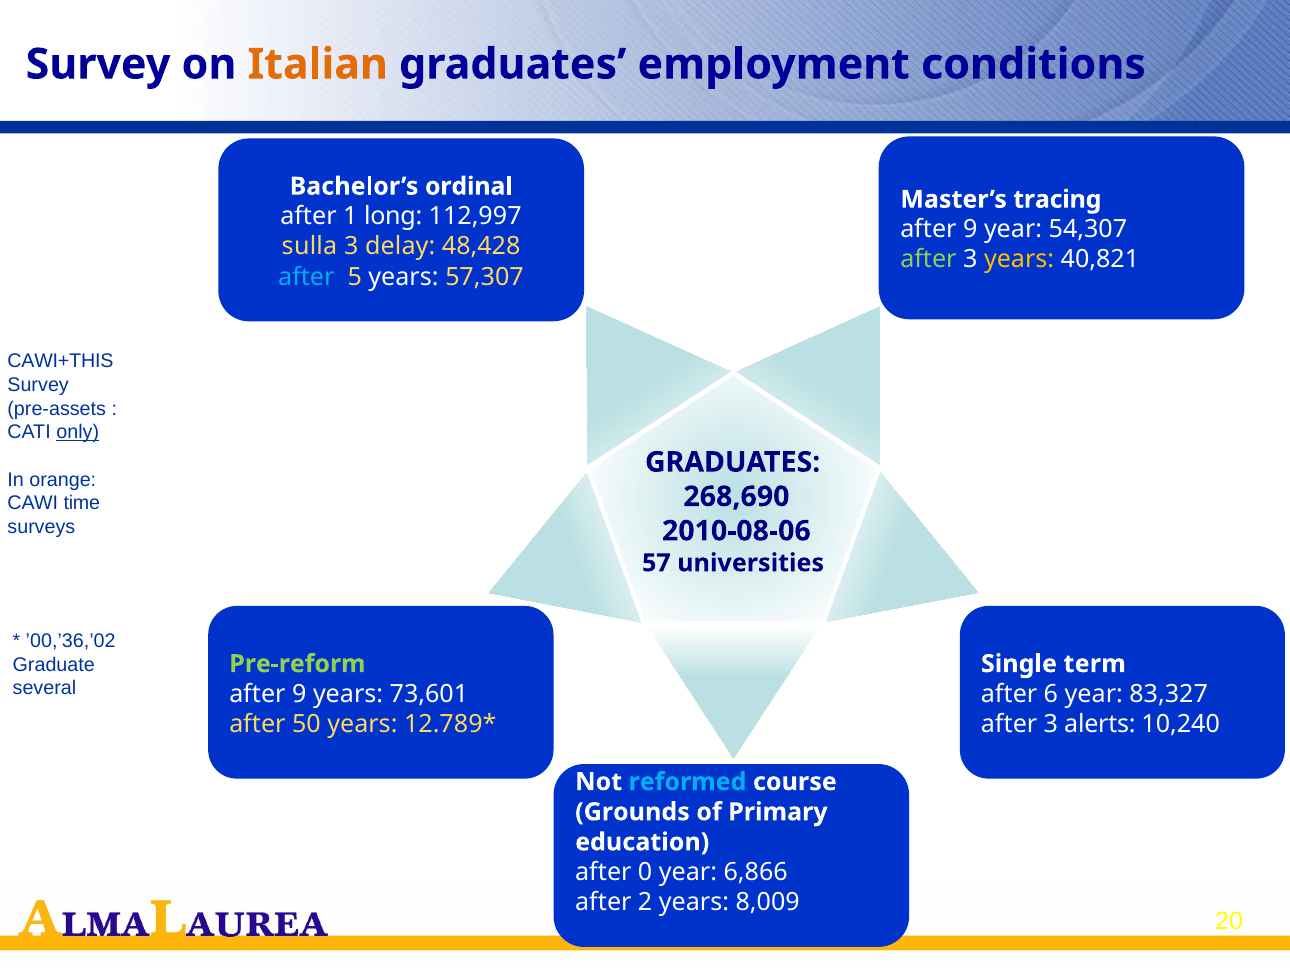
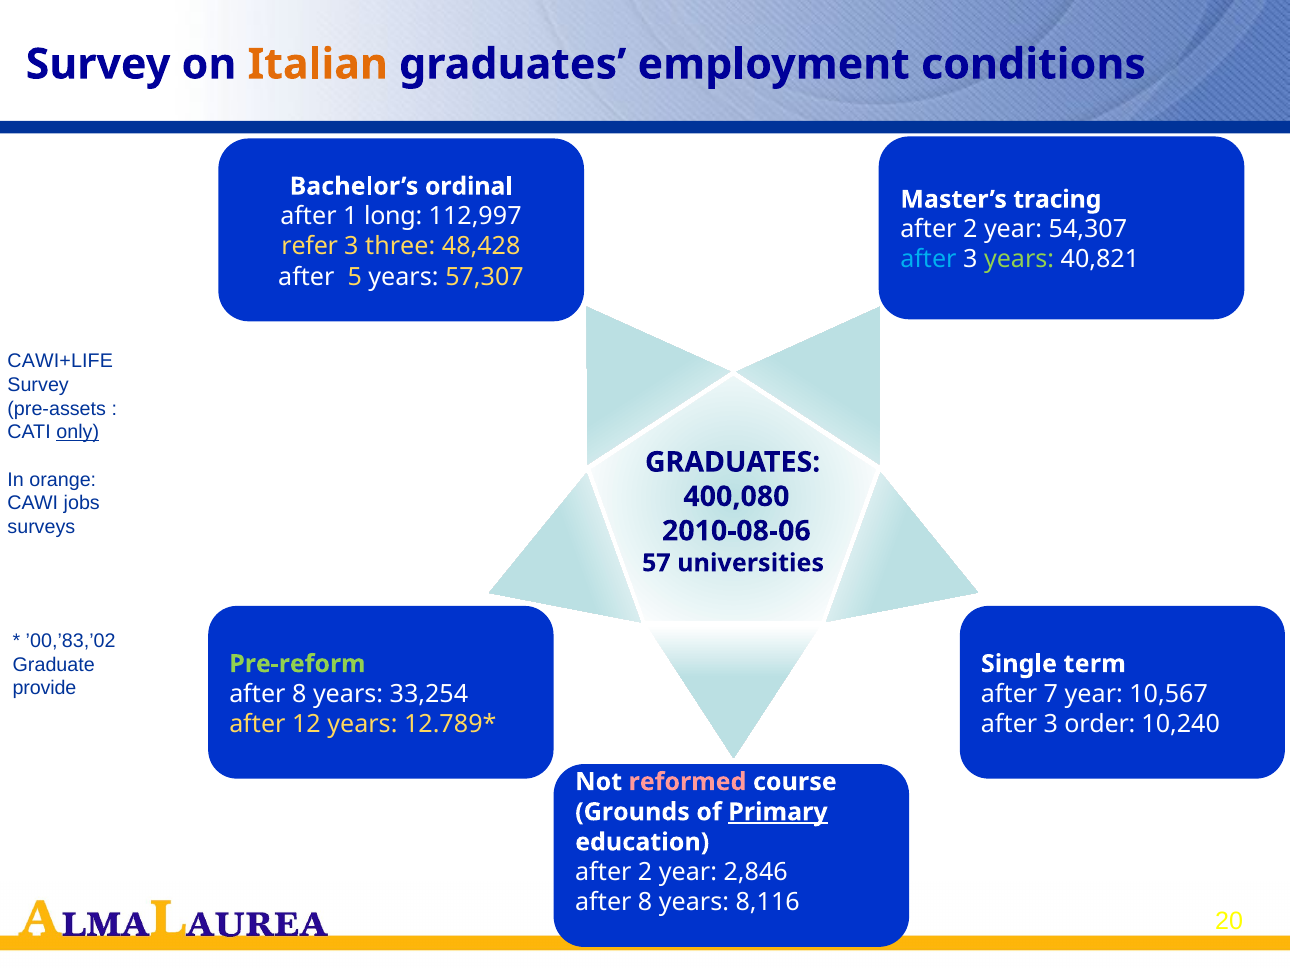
9: 9 -> 2 (970, 229)
sulla: sulla -> refer (310, 247)
delay: delay -> three (400, 247)
after colour: light green -> light blue (928, 260)
years colour: yellow -> light green (1019, 260)
after colour: light blue -> white (306, 277)
CAWI+THIS: CAWI+THIS -> CAWI+LIFE (60, 361)
268,690: 268,690 -> 400,080 (736, 496)
time: time -> jobs (82, 503)
’00,’36,’02: ’00,’36,’02 -> ’00,’83,’02 (71, 641)
several: several -> provide (44, 688)
9: 9 -> 8 (299, 694)
73,601: 73,601 -> 33,254 (429, 694)
6: 6 -> 7 (1051, 694)
83,327: 83,327 -> 10,567 (1169, 694)
50: 50 -> 12 (306, 724)
alerts: alerts -> order (1100, 724)
reformed colour: light blue -> pink (688, 781)
Primary underline: none -> present (778, 812)
0: 0 -> 2 (645, 872)
6,866: 6,866 -> 2,846 (756, 872)
2: 2 -> 8 (645, 902)
8,009: 8,009 -> 8,116 (768, 902)
